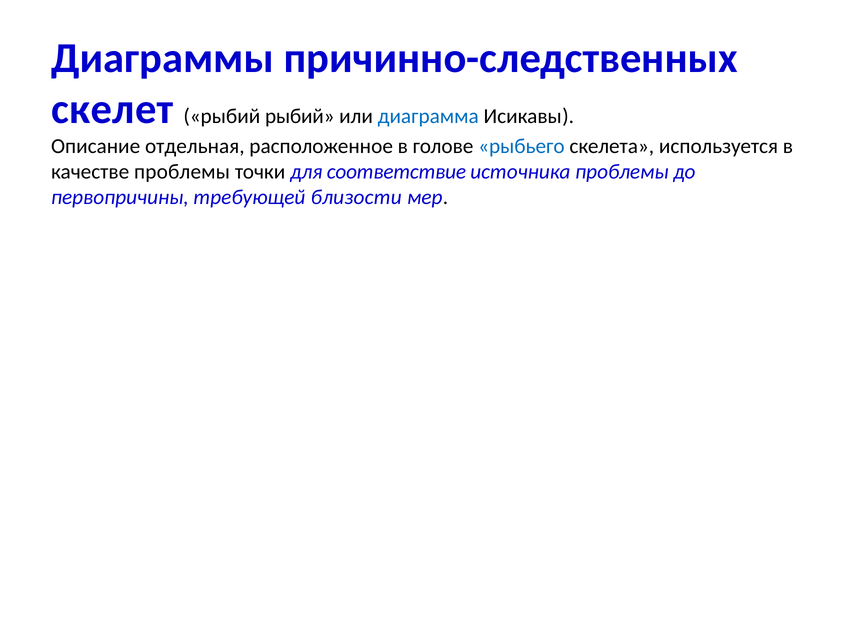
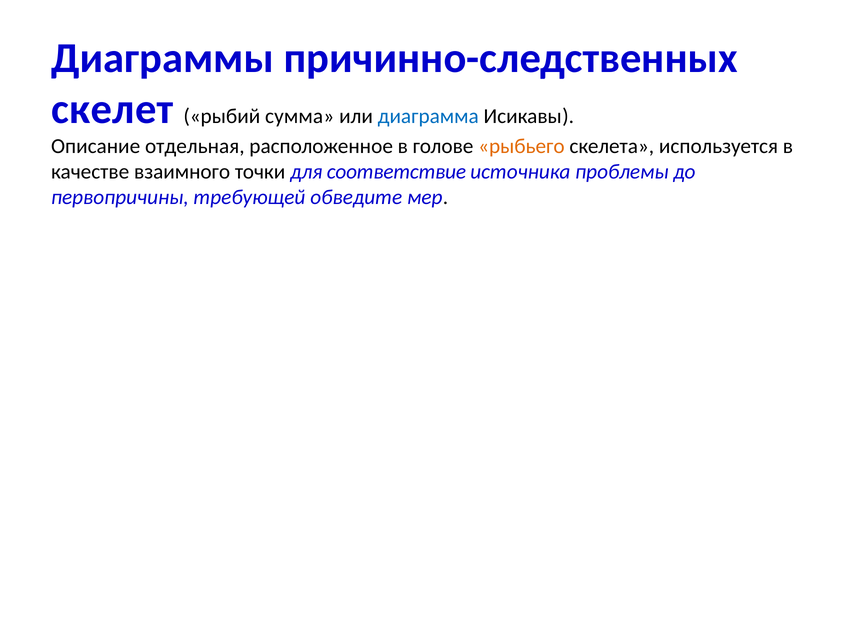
рыбий рыбий: рыбий -> сумма (300, 116)
рыбьего colour: blue -> orange (521, 146)
качестве проблемы: проблемы -> взаимного (182, 172)
близости: близости -> обведите (356, 197)
